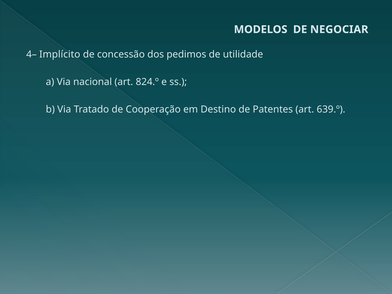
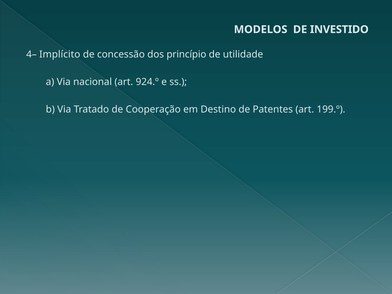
NEGOCIAR: NEGOCIAR -> INVESTIDO (339, 29)
pedimos: pedimos -> princípio (186, 54)
824.º: 824.º -> 924.º (147, 82)
639.º: 639.º -> 199.º (331, 109)
